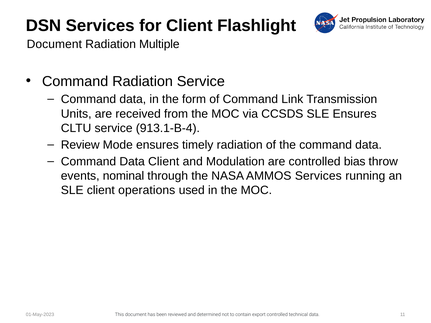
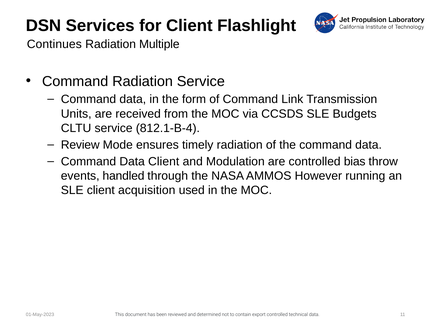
Document: Document -> Continues (54, 44)
SLE Ensures: Ensures -> Budgets (355, 114)
913.1-B-4: 913.1-B-4 -> 812.1-B-4 (168, 128)
nominal: nominal -> handled (124, 176)
AMMOS Services: Services -> However (318, 176)
operations: operations -> acquisition (147, 190)
